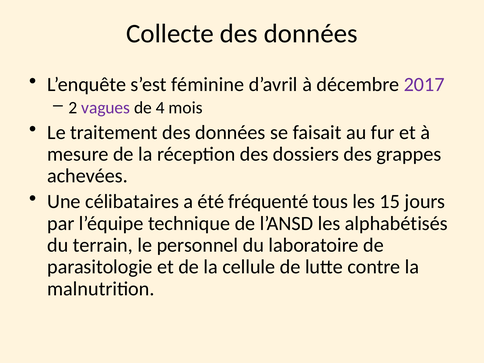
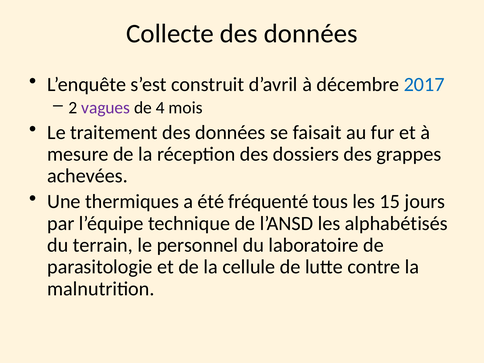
féminine: féminine -> construit (208, 84)
2017 colour: purple -> blue (424, 84)
célibataires: célibataires -> thermiques (132, 202)
